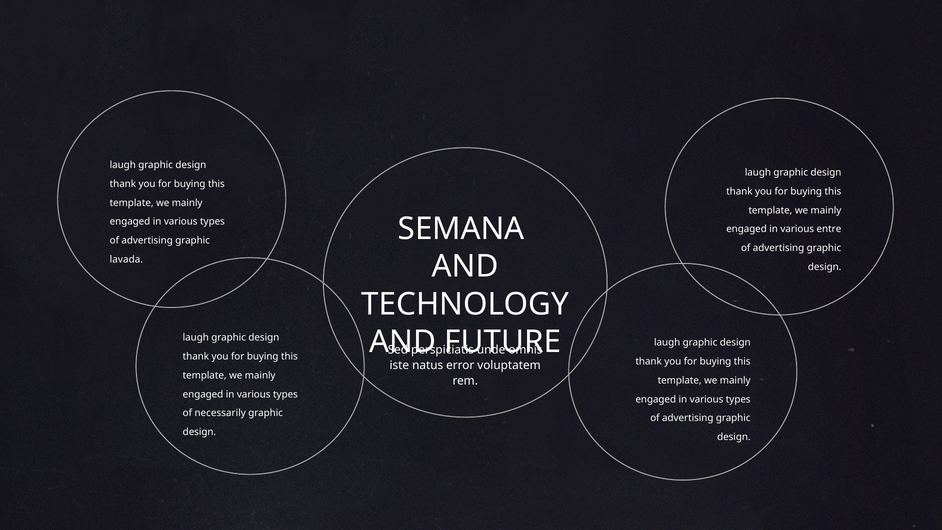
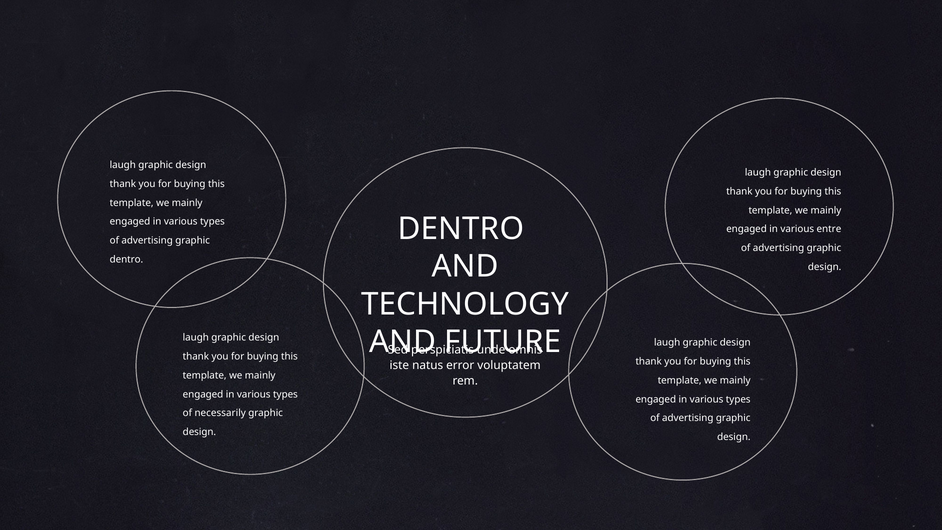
SEMANA: SEMANA -> DENTRO (461, 229)
lavada: lavada -> dentro (126, 259)
